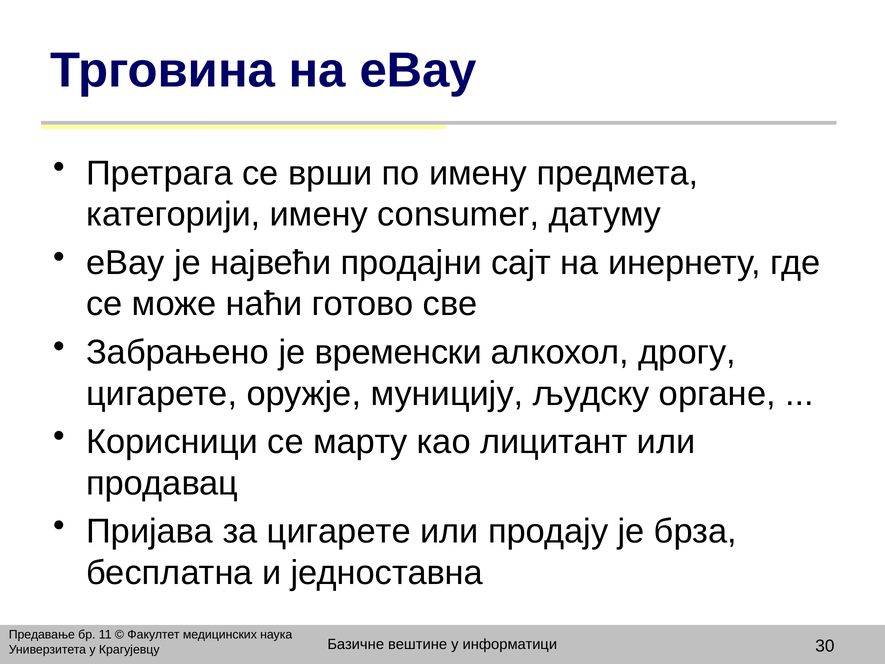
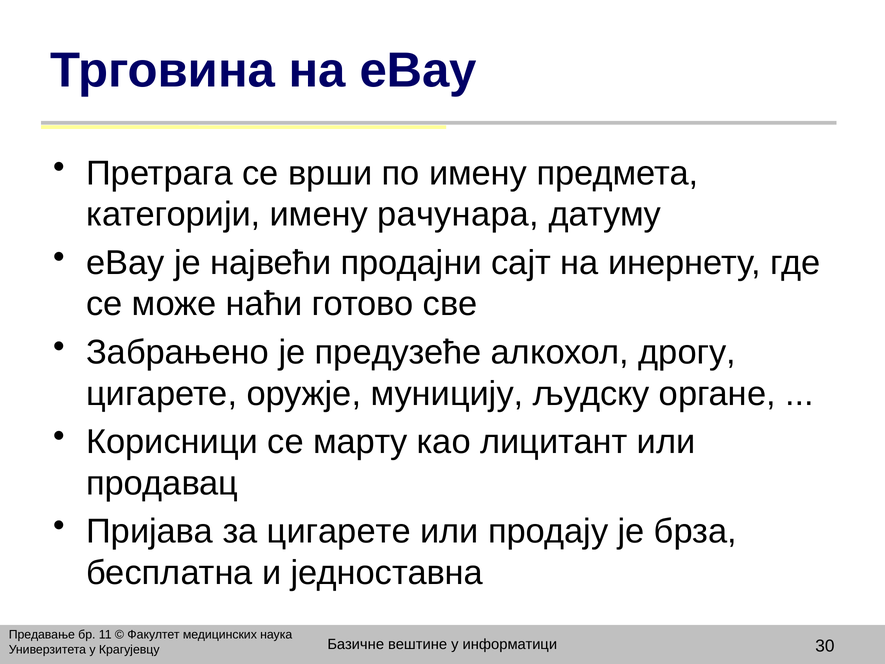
consumer: consumer -> рачунара (458, 214)
временски: временски -> предузеће (398, 352)
